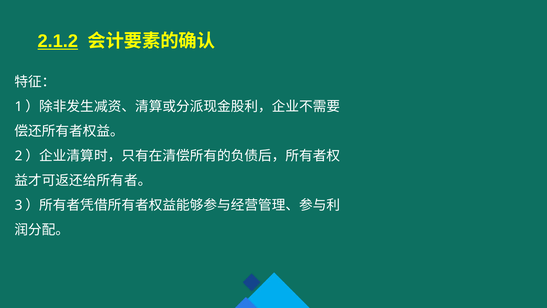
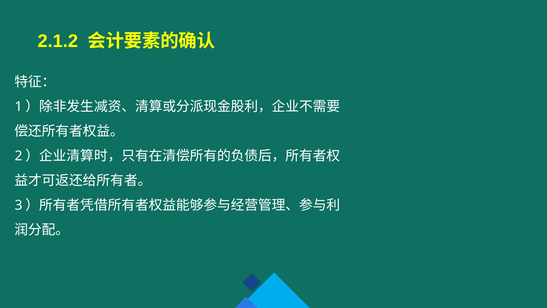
2.1.2 underline: present -> none (58, 41)
